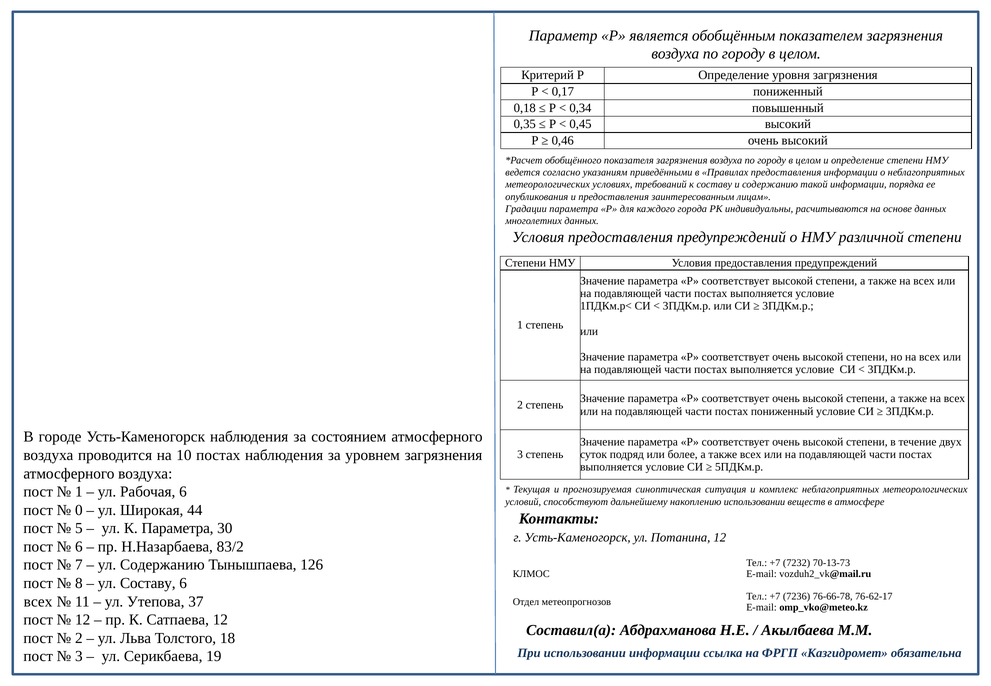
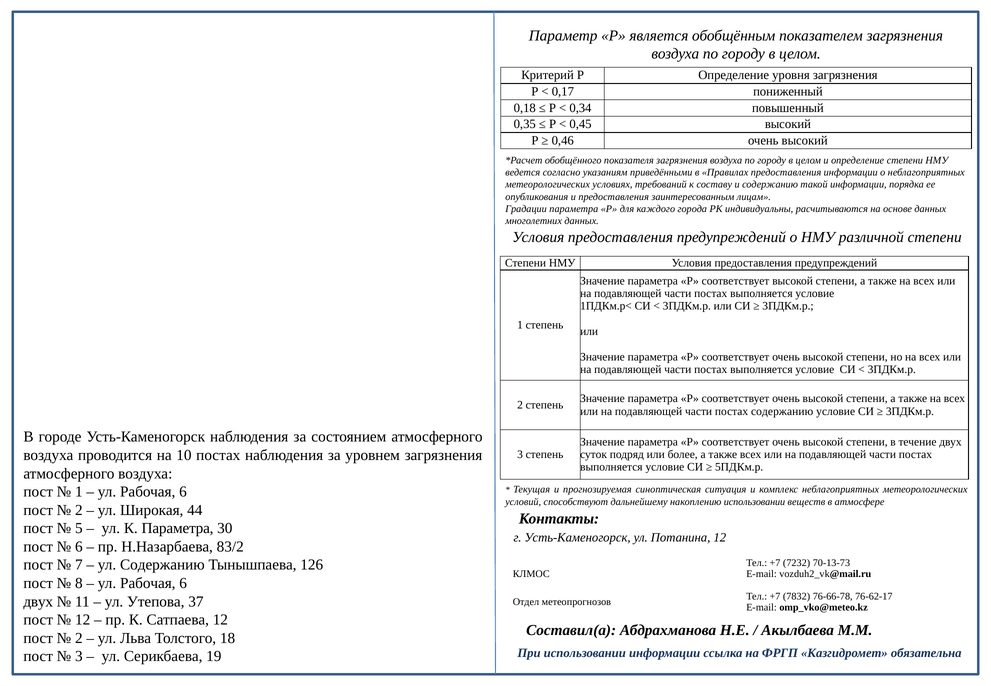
постах пониженный: пониженный -> содержанию (782, 411)
0: 0 -> 2 (79, 510)
Составу: Составу -> Рабочая (148, 583)
7236: 7236 -> 7832 (797, 596)
всех: всех -> двух (38, 602)
